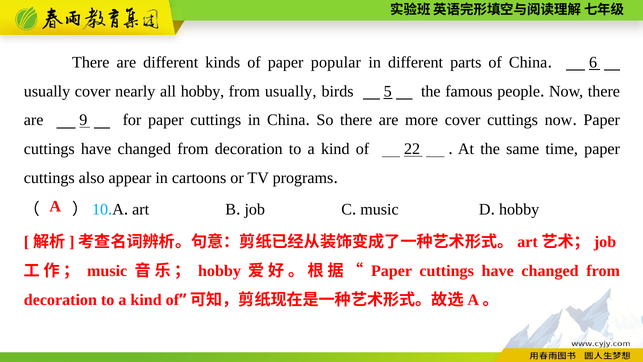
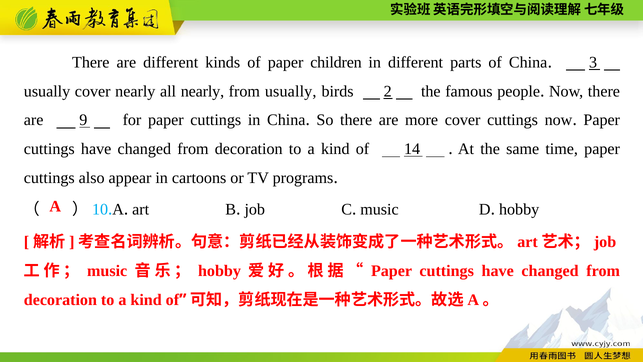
popular: popular -> children (336, 62)
6: 6 -> 3 (593, 62)
all hobby: hobby -> nearly (202, 91)
5: 5 -> 2 (388, 91)
22: 22 -> 14 (412, 149)
